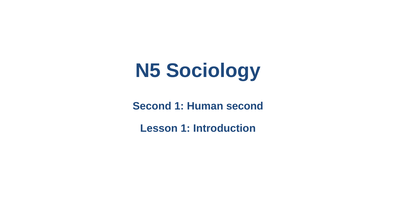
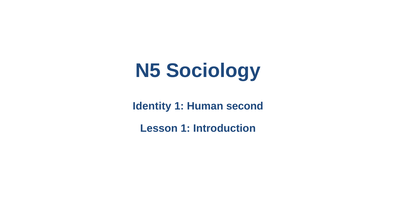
Second: Second -> Identity (152, 106)
